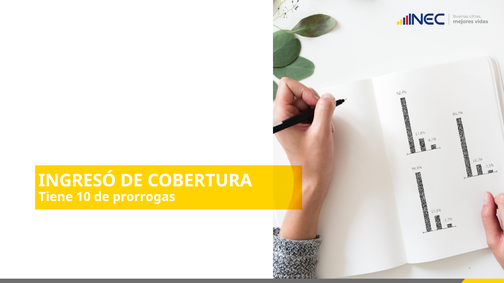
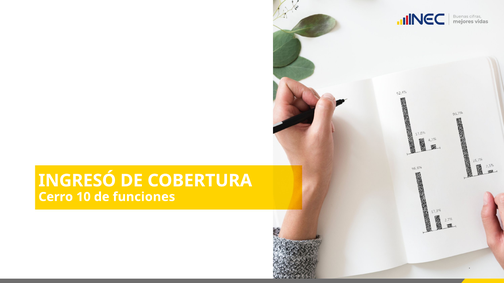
Tiene: Tiene -> Cerro (56, 197)
prorrogas: prorrogas -> funciones (144, 197)
